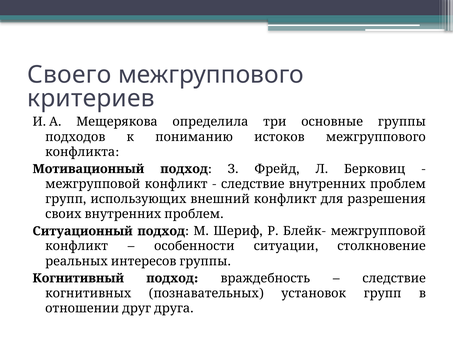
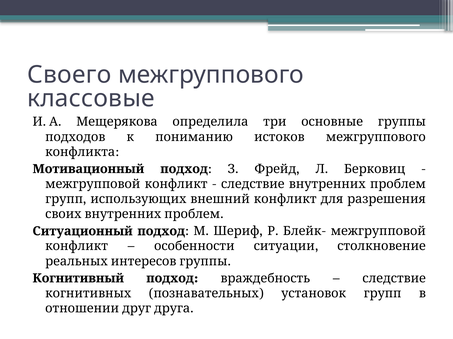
критериев: критериев -> классовые (91, 98)
